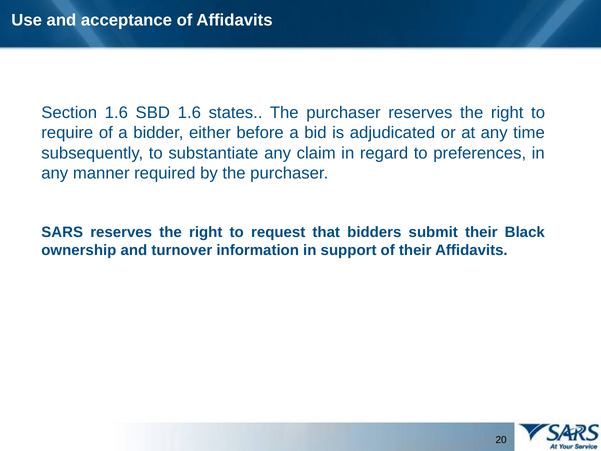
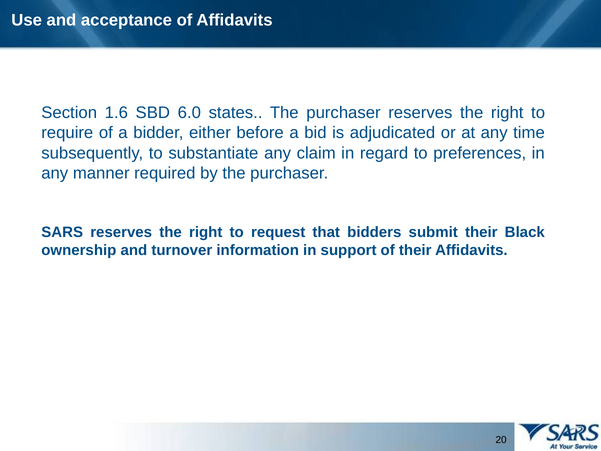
SBD 1.6: 1.6 -> 6.0 (189, 113)
